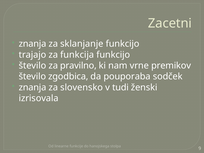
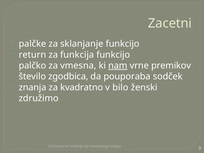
znanja: znanja -> palčke (32, 44)
trajajo: trajajo -> return (32, 55)
število: število -> palčko (32, 66)
pravilno: pravilno -> vmesna (78, 66)
nam underline: none -> present (118, 66)
slovensko: slovensko -> kvadratno (82, 87)
tudi: tudi -> bilo (120, 87)
izrisovala: izrisovala -> združimo (39, 98)
